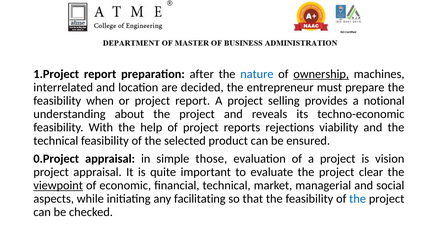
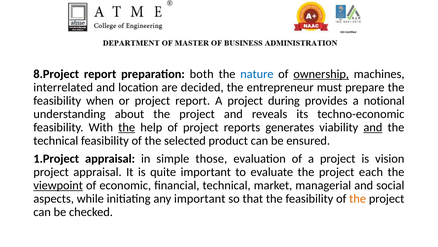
1.Project: 1.Project -> 8.Project (56, 74)
after: after -> both (202, 74)
selling: selling -> during (284, 100)
the underline: none -> present (127, 127)
rejections: rejections -> generates (290, 127)
and underline: none -> present (373, 127)
0.Project: 0.Project -> 1.Project (56, 158)
clear: clear -> each (371, 172)
any facilitating: facilitating -> important (200, 198)
the colour: blue -> orange (358, 198)
